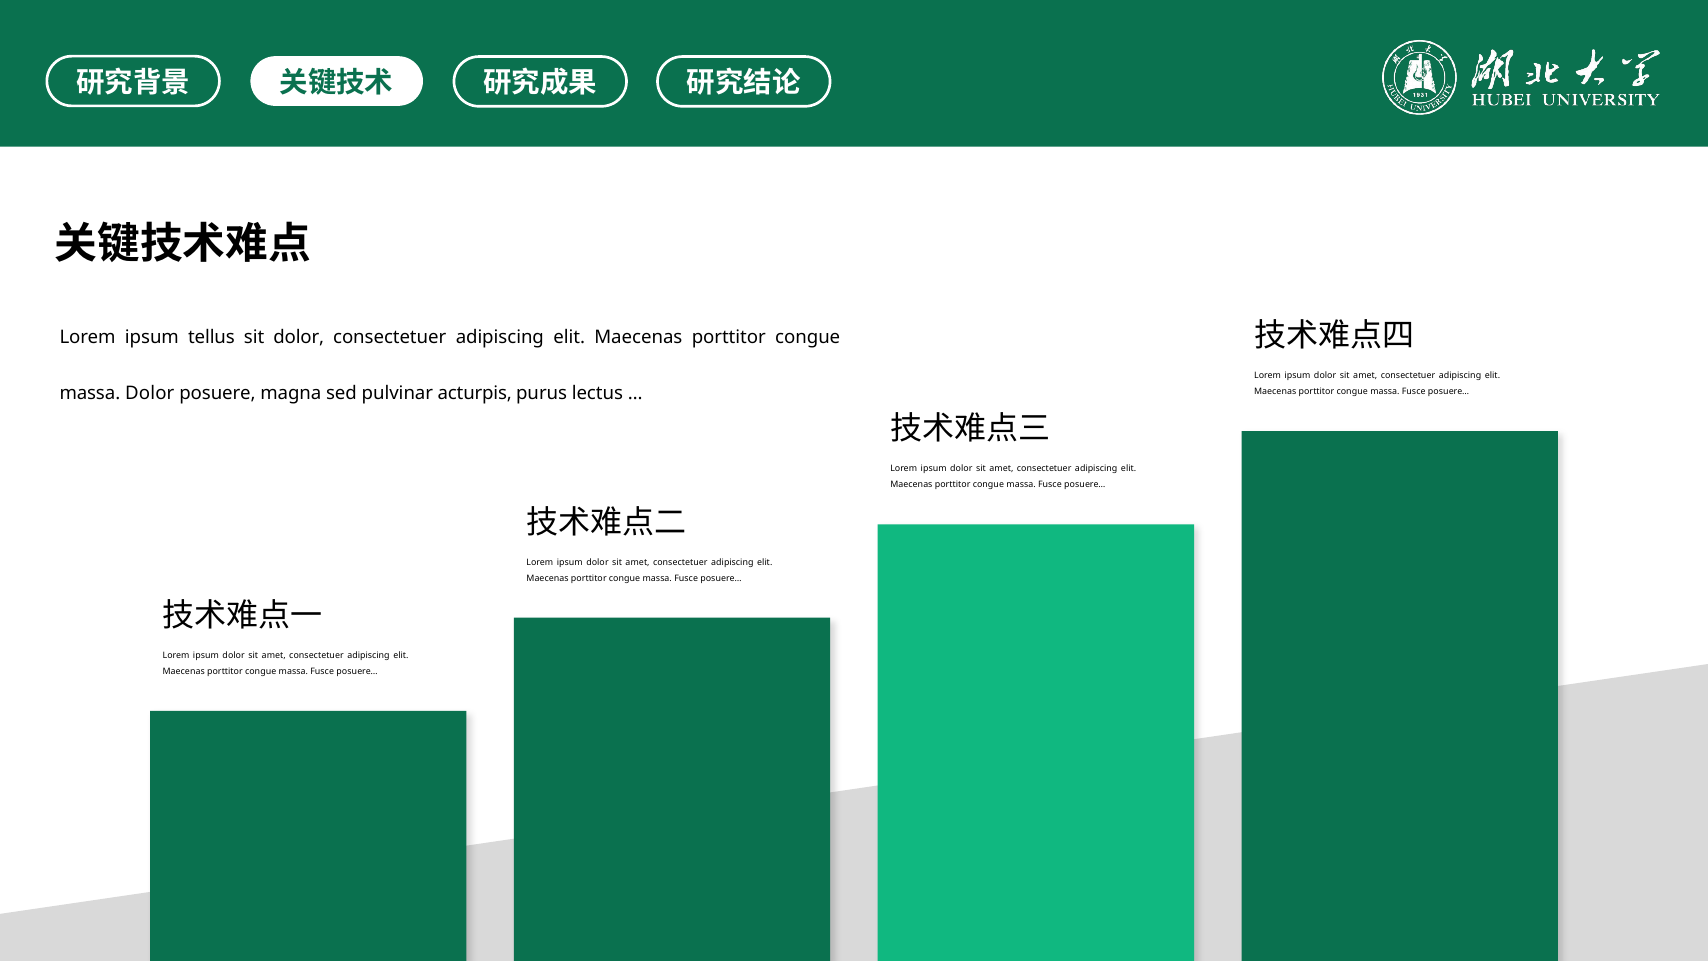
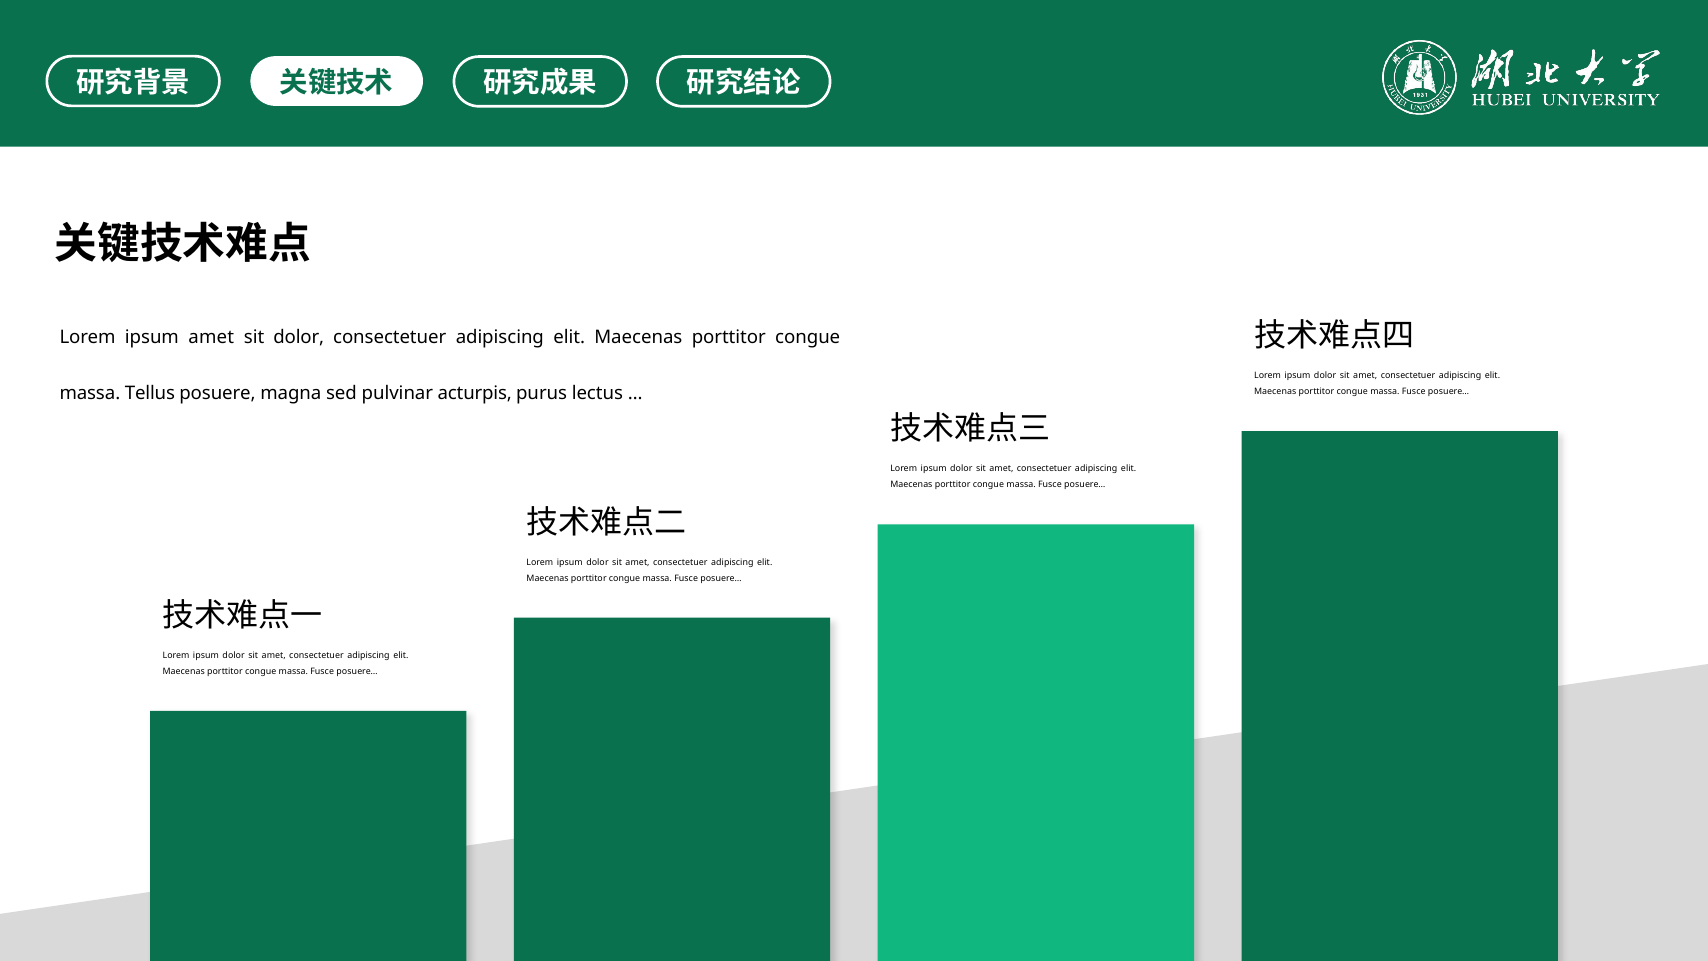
ipsum tellus: tellus -> amet (211, 337)
massa Dolor: Dolor -> Tellus (150, 393)
